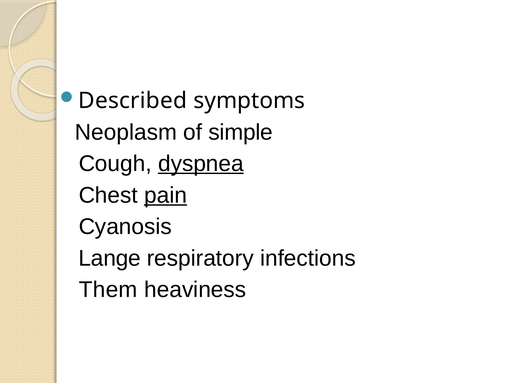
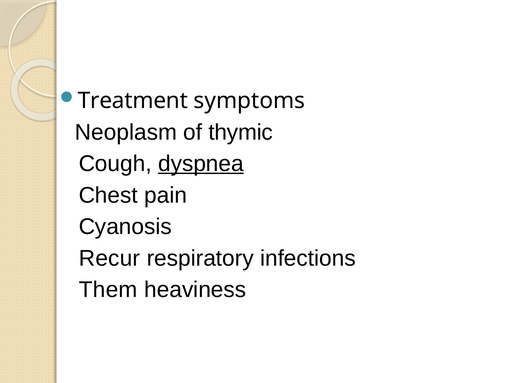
Described: Described -> Treatment (133, 101)
simple: simple -> thymic (241, 132)
pain underline: present -> none (166, 195)
Lange: Lange -> Recur (109, 258)
